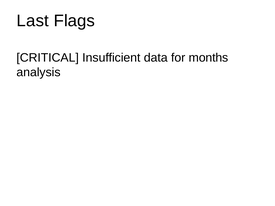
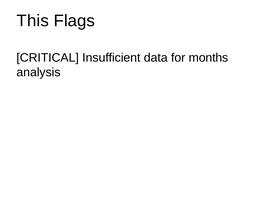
Last: Last -> This (33, 21)
